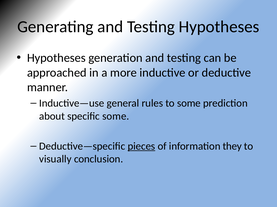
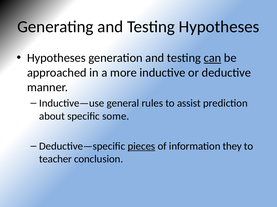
can underline: none -> present (212, 58)
to some: some -> assist (189, 104)
visually: visually -> teacher (55, 160)
